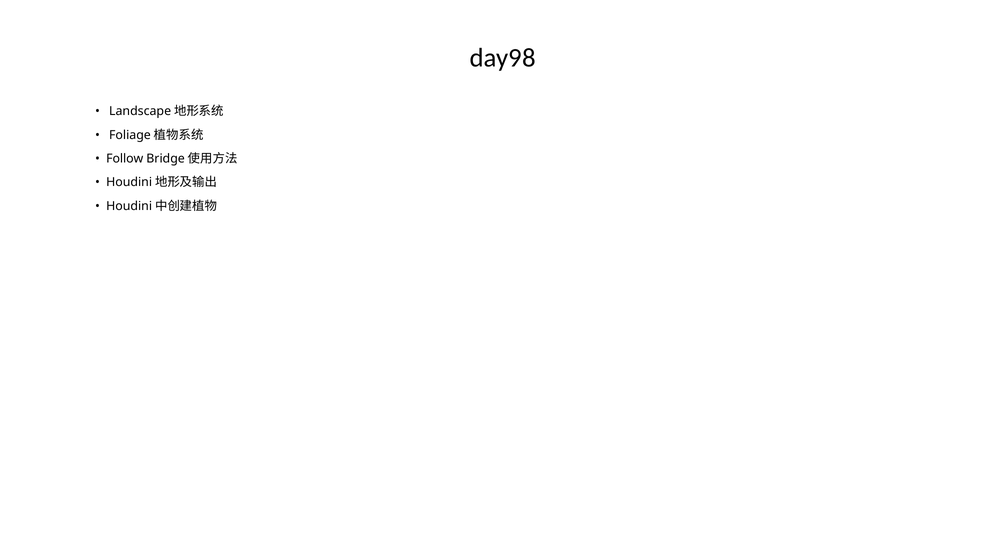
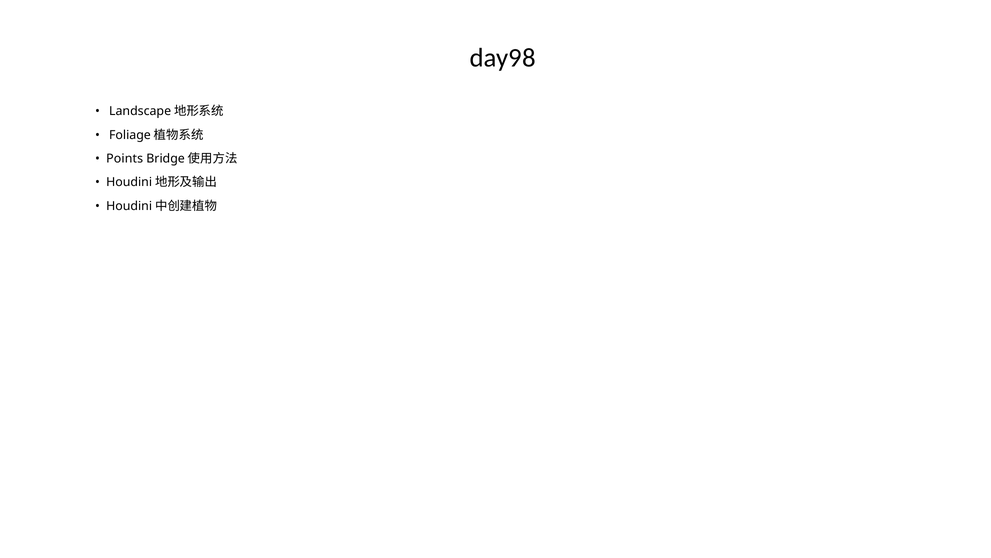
Follow: Follow -> Points (125, 159)
